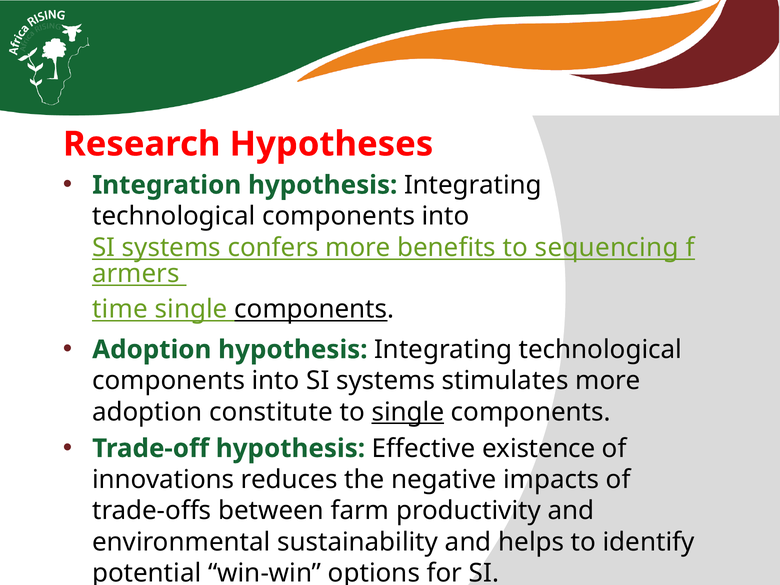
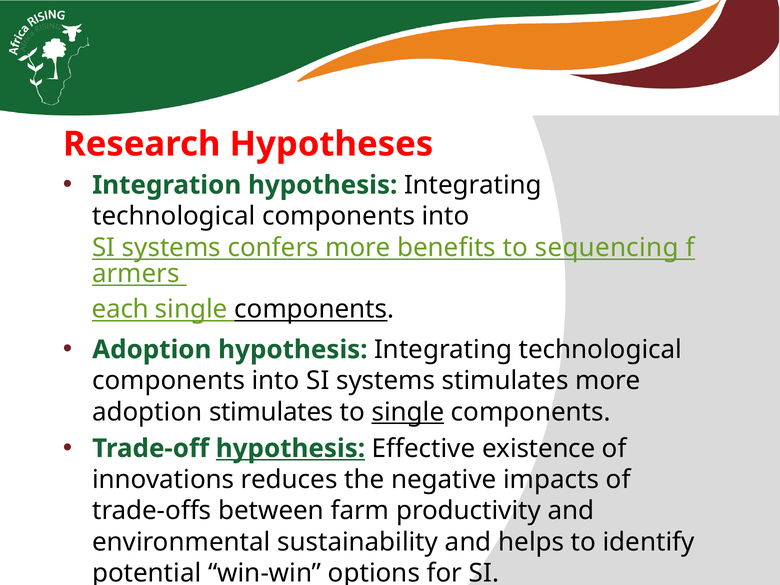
time: time -> each (120, 309)
adoption constitute: constitute -> stimulates (271, 412)
hypothesis underline: none -> present (290, 448)
